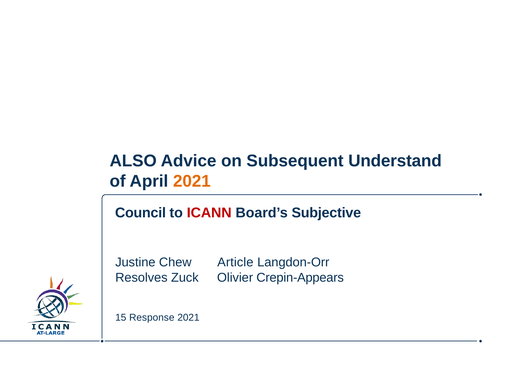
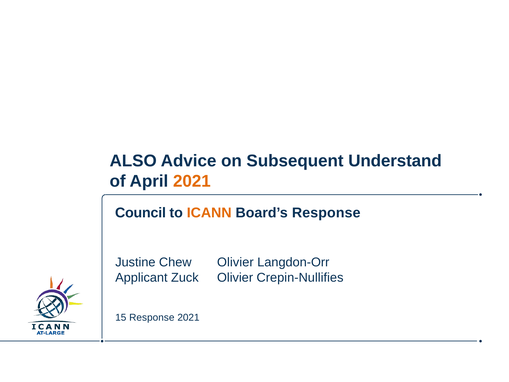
ICANN colour: red -> orange (209, 213)
Board’s Subjective: Subjective -> Response (326, 213)
Chew Article: Article -> Olivier (235, 262)
Resolves: Resolves -> Applicant (141, 277)
Crepin-Appears: Crepin-Appears -> Crepin-Nullifies (300, 277)
